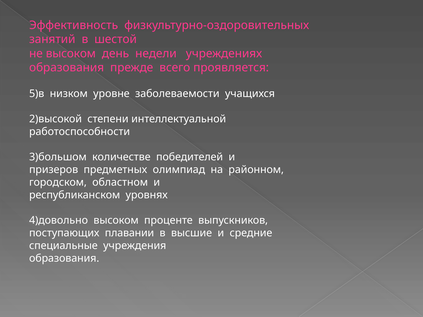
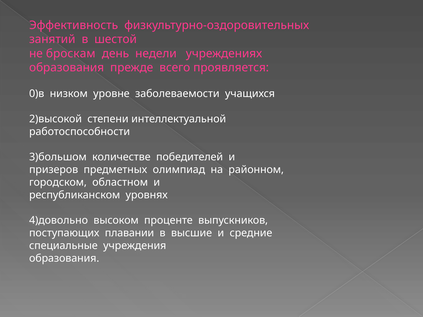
не высоком: высоком -> броскам (71, 54)
5)в: 5)в -> 0)в (37, 94)
